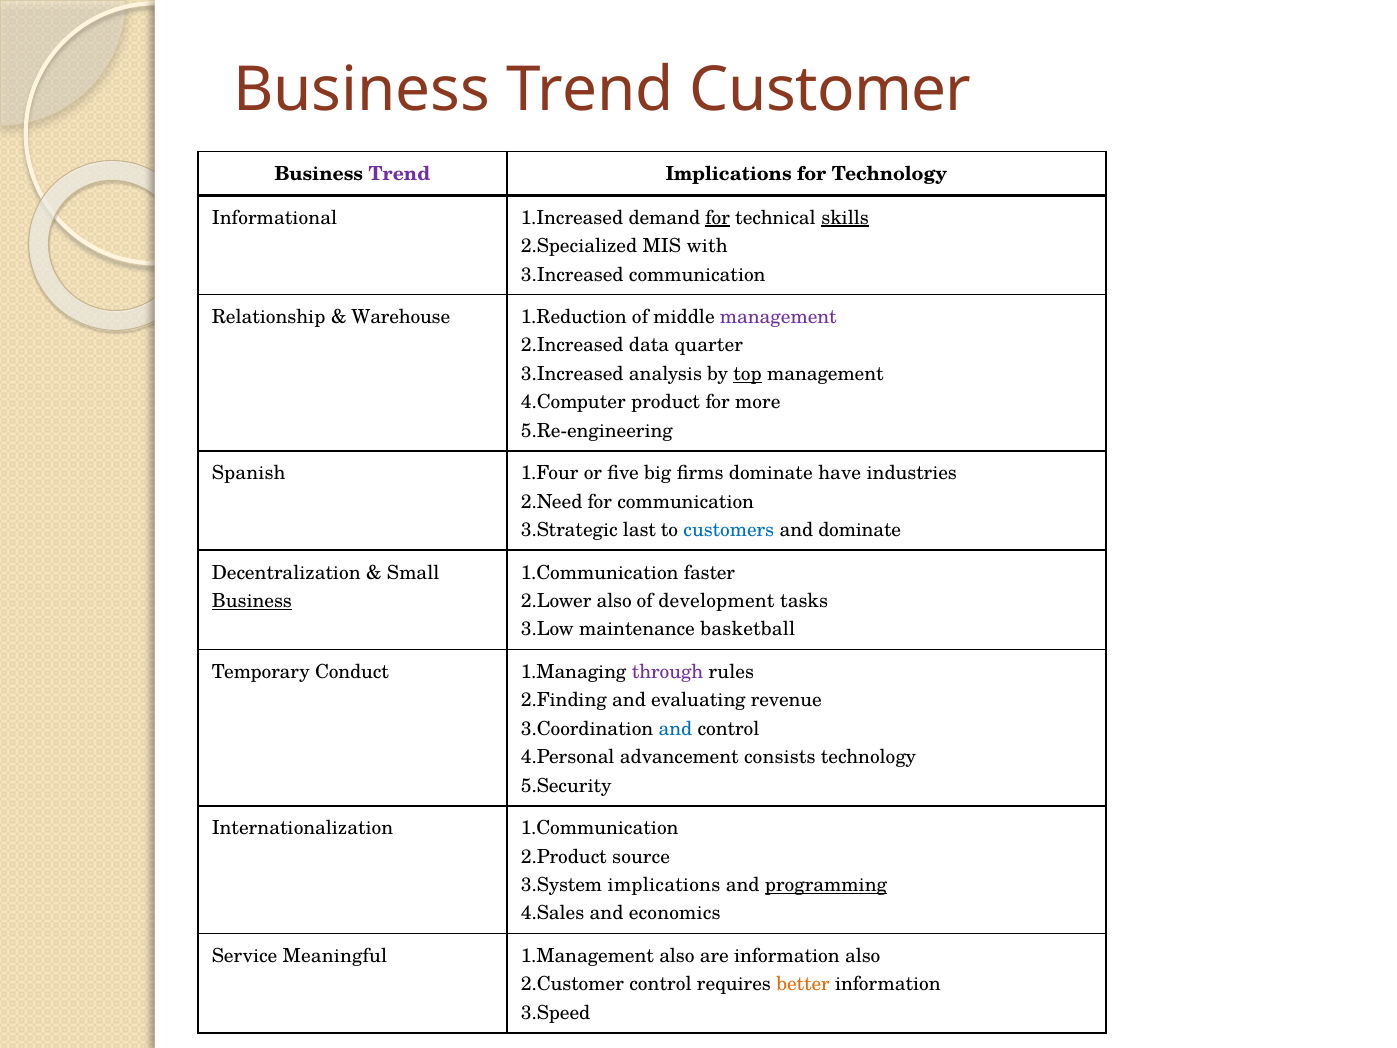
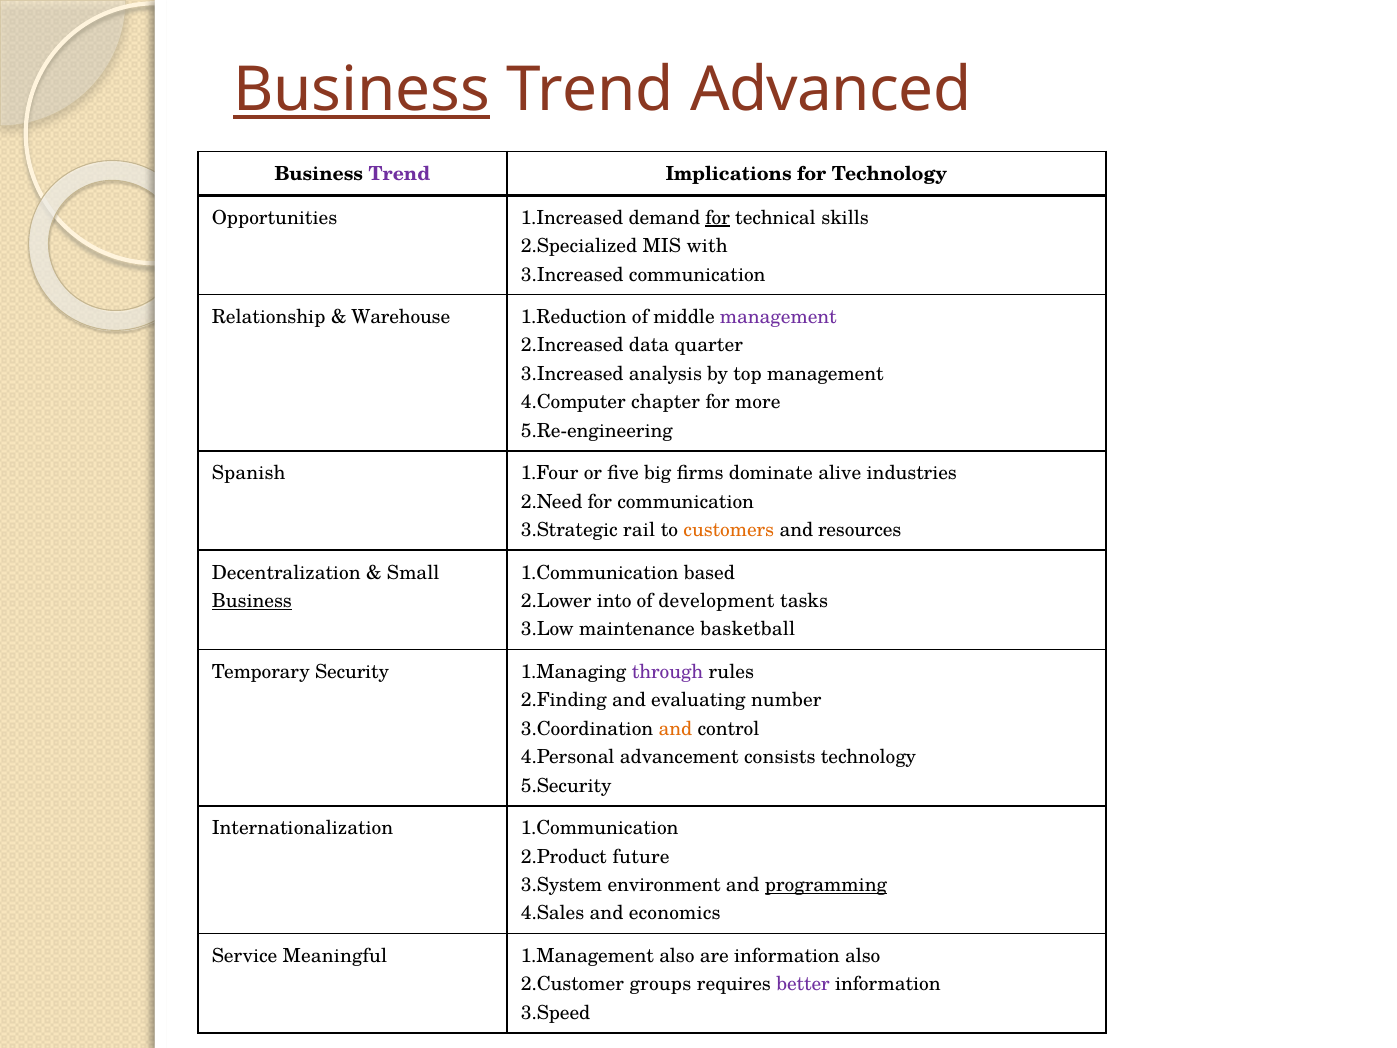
Business underline: none -> present (362, 90)
Customer: Customer -> Advanced (831, 90)
Informational: Informational -> Opportunities (275, 218)
skills underline: present -> none (845, 218)
top underline: present -> none (748, 374)
product: product -> chapter (666, 402)
have: have -> alive (840, 473)
last: last -> rail (639, 530)
customers colour: blue -> orange (729, 530)
and dominate: dominate -> resources (860, 530)
faster: faster -> based (709, 573)
also: also -> into (614, 601)
Conduct: Conduct -> Security (352, 672)
revenue: revenue -> number (786, 700)
and colour: blue -> orange (675, 729)
source: source -> future (641, 856)
implications: implications -> environment (664, 885)
control: control -> groups (660, 984)
better colour: orange -> purple (803, 984)
